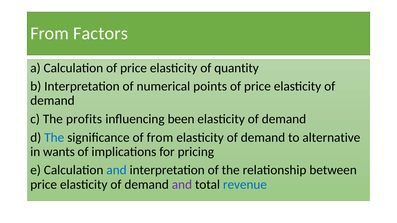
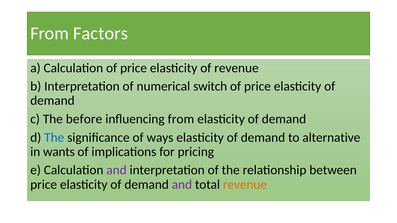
of quantity: quantity -> revenue (236, 68)
points: points -> switch (210, 86)
profits: profits -> before (84, 119)
influencing been: been -> from (181, 119)
of from: from -> ways (160, 138)
and colour: blue -> purple (116, 170)
revenue colour: blue -> orange (245, 185)
